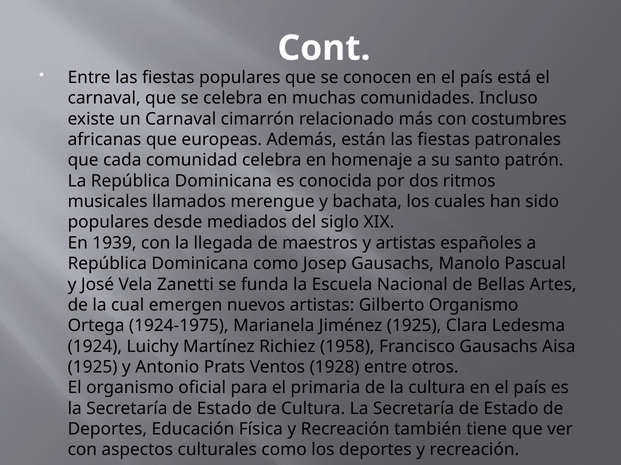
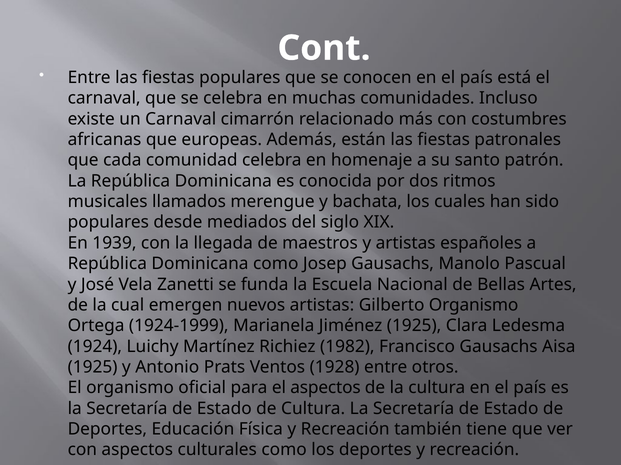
1924-1975: 1924-1975 -> 1924-1999 (179, 326)
1958: 1958 -> 1982 (347, 347)
el primaria: primaria -> aspectos (326, 388)
